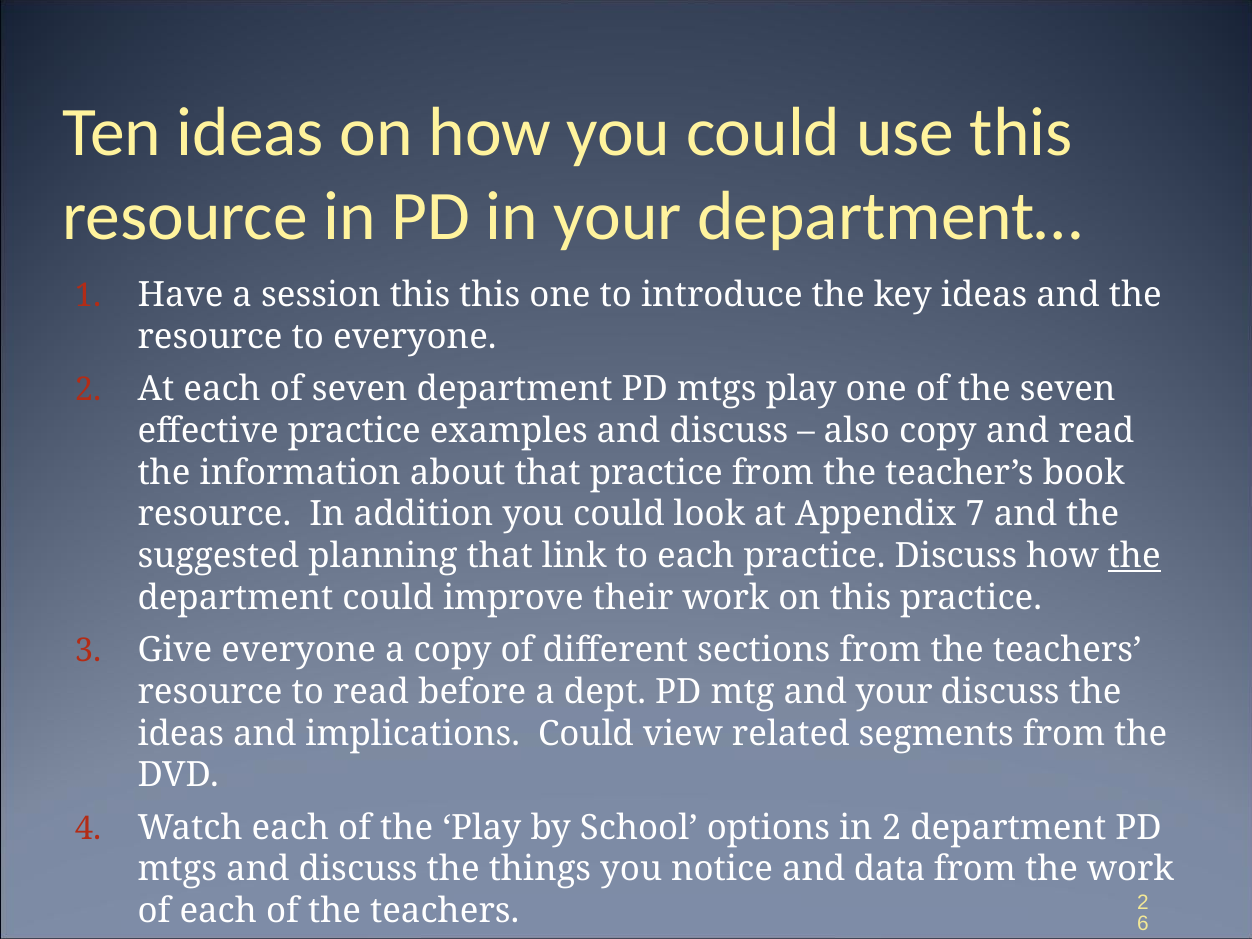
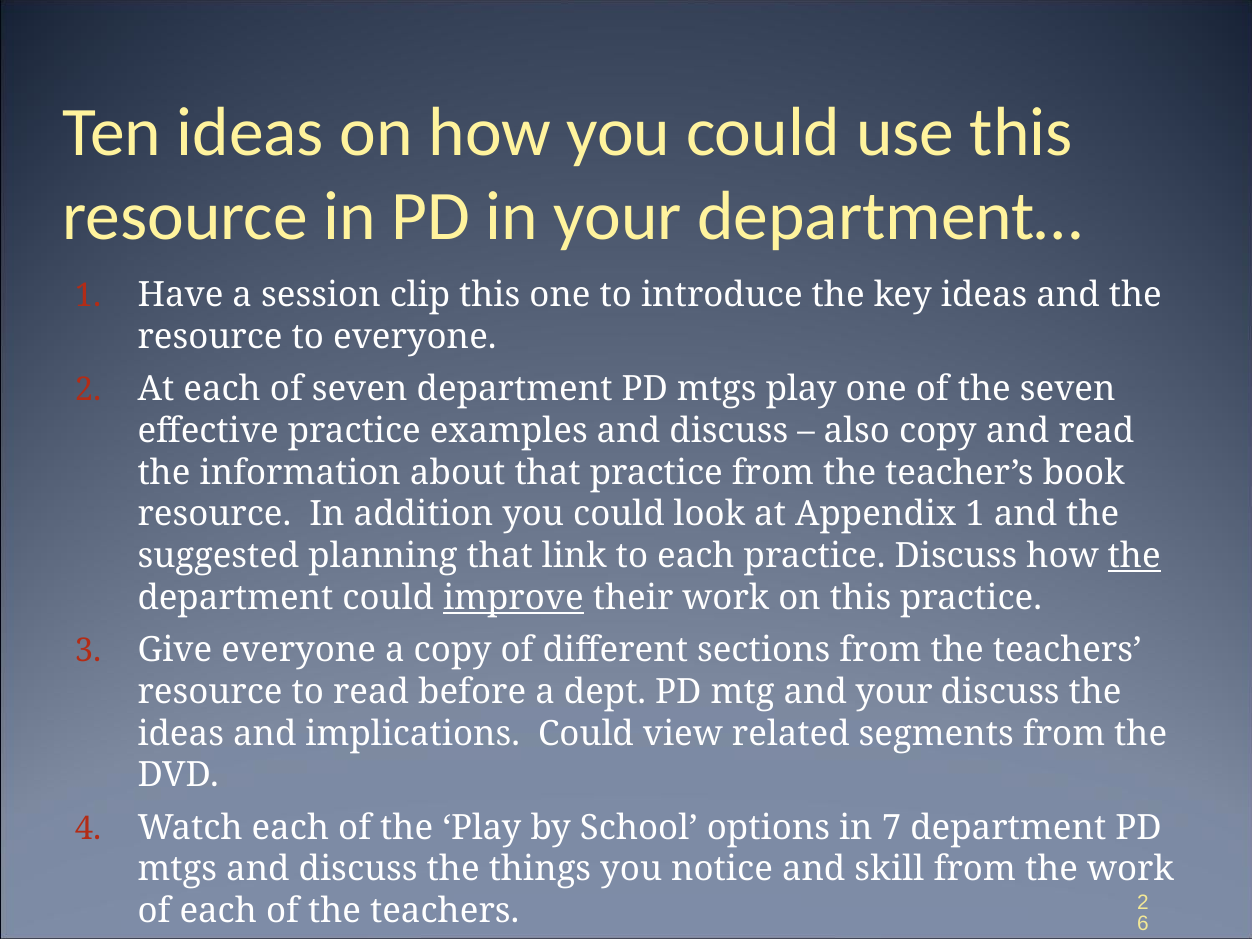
session this: this -> clip (420, 295)
Appendix 7: 7 -> 1 (975, 514)
improve underline: none -> present (513, 598)
in 2: 2 -> 7 (892, 828)
data: data -> skill (889, 869)
